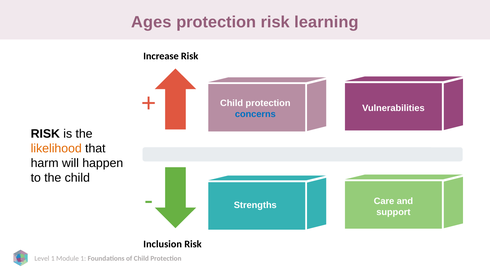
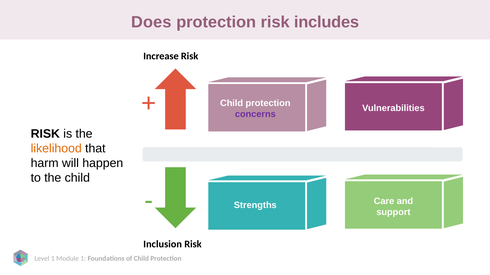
Ages: Ages -> Does (151, 22)
learning: learning -> includes (327, 22)
concerns colour: blue -> purple (255, 114)
